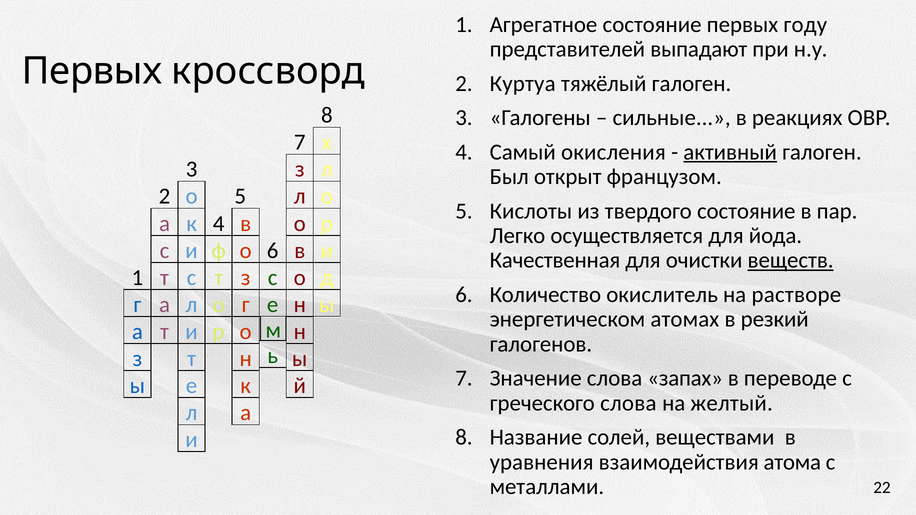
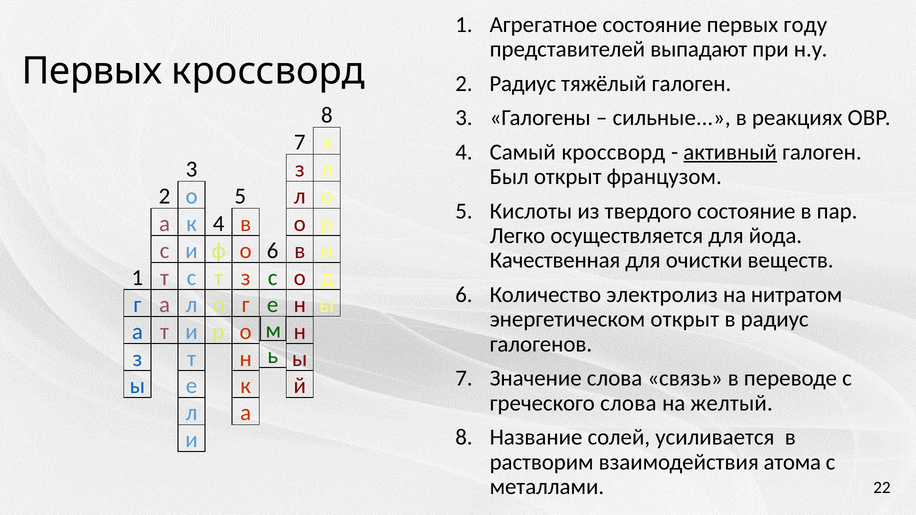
2 Куртуа: Куртуа -> Радиус (523, 84)
Самый окисления: окисления -> кроссворд (613, 152)
веществ underline: present -> none (791, 261)
окислитель: окислитель -> электролиз (662, 295)
растворе: растворе -> нитратом (797, 295)
энергетическом атомах: атомах -> открыт (685, 319)
в резкий: резкий -> радиус (775, 319)
запах: запах -> связь (685, 378)
веществами: веществами -> усиливается (715, 437)
уравнения: уравнения -> растворим (542, 462)
